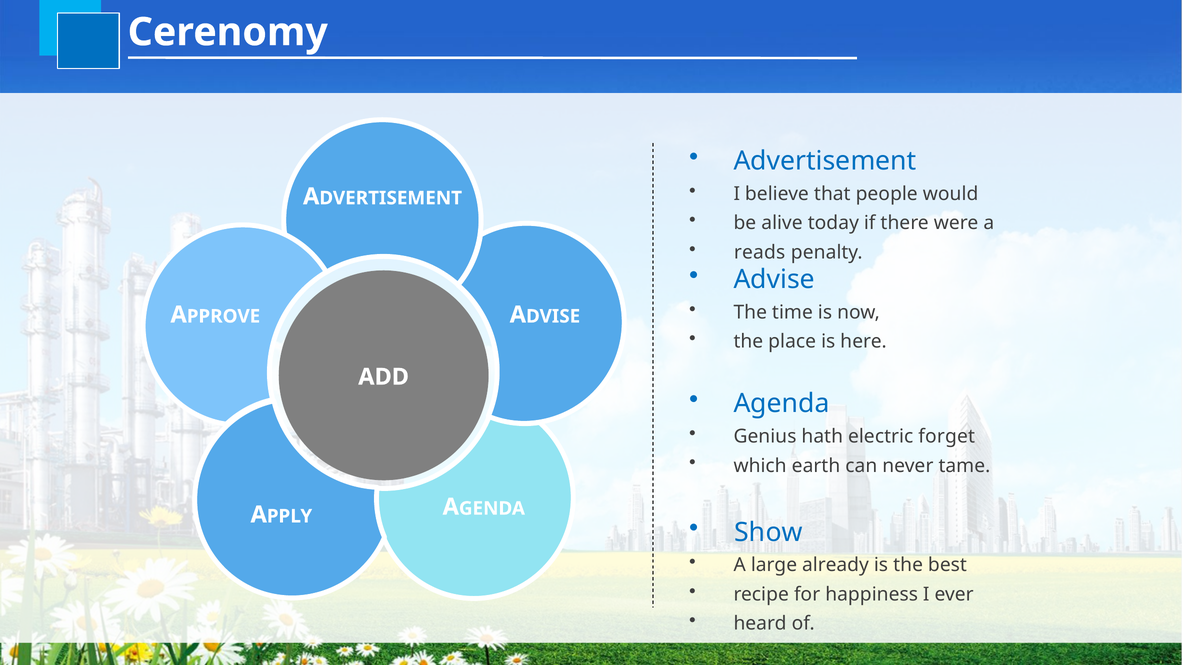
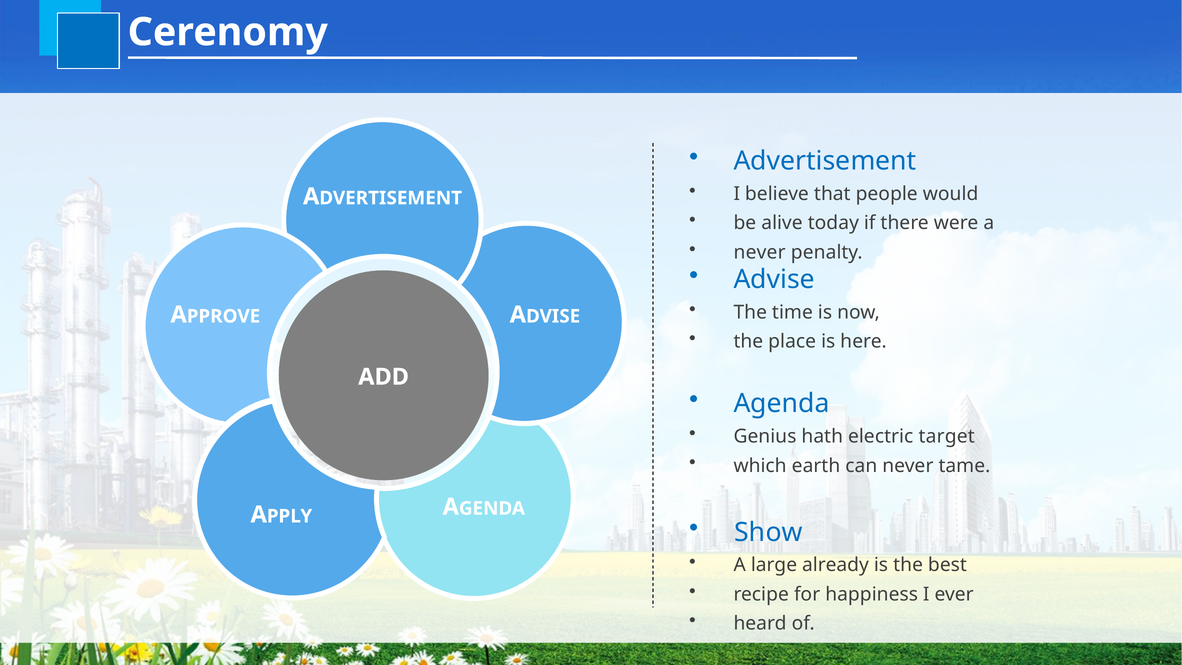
reads: reads -> never (760, 252)
forget: forget -> target (947, 436)
